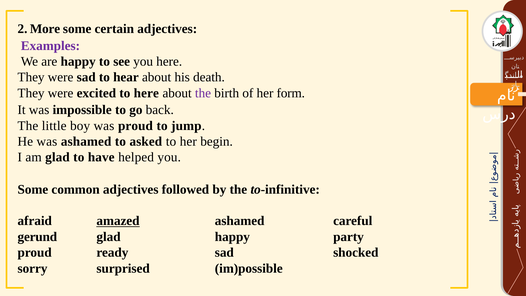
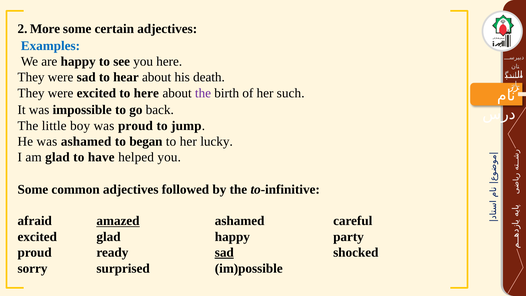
Examples colour: purple -> blue (50, 46)
form: form -> such (291, 93)
asked: asked -> began (146, 141)
begin: begin -> lucky (217, 141)
gerund: gerund -> excited (37, 237)
sad underline: none -> present (224, 252)
